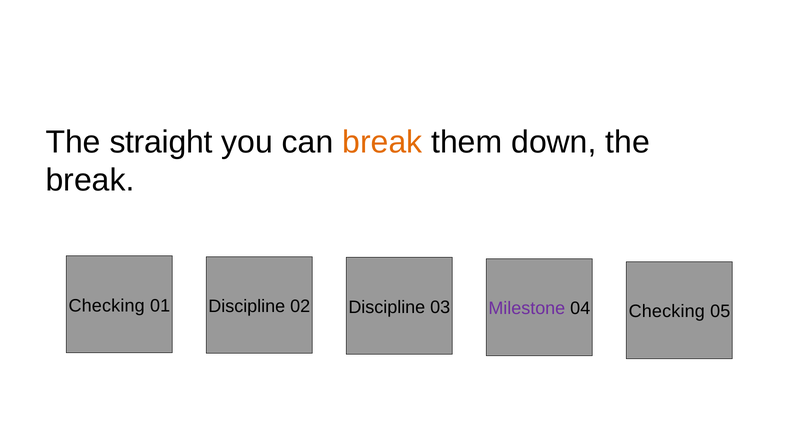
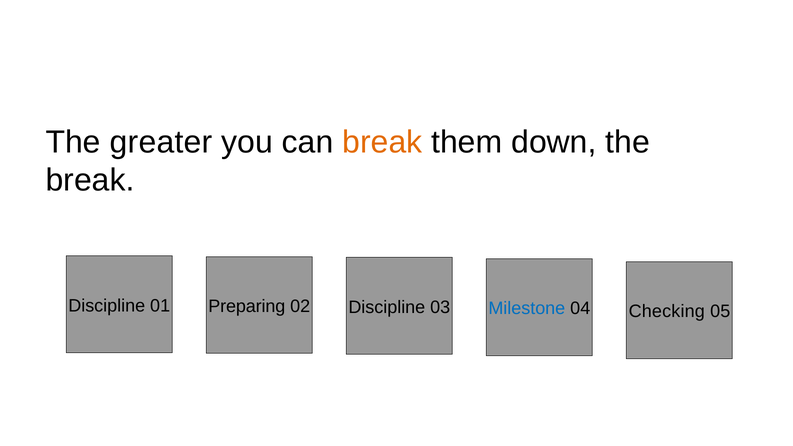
straight: straight -> greater (161, 142)
Checking: Checking -> Discipline (107, 306)
Discipline: Discipline -> Preparing (247, 306)
Milestone colour: purple -> blue (527, 309)
